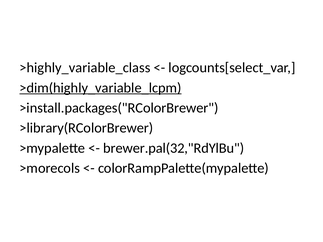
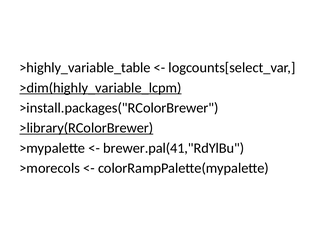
>highly_variable_class: >highly_variable_class -> >highly_variable_table (85, 68)
>library(RColorBrewer underline: none -> present (86, 128)
brewer.pal(32,"RdYlBu: brewer.pal(32,"RdYlBu -> brewer.pal(41,"RdYlBu (174, 148)
